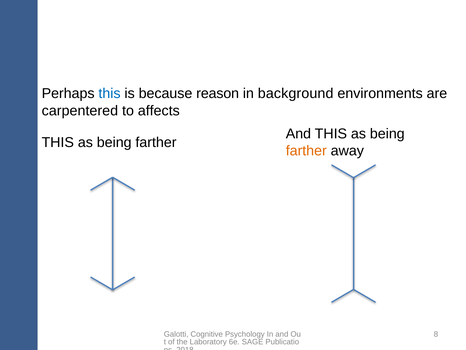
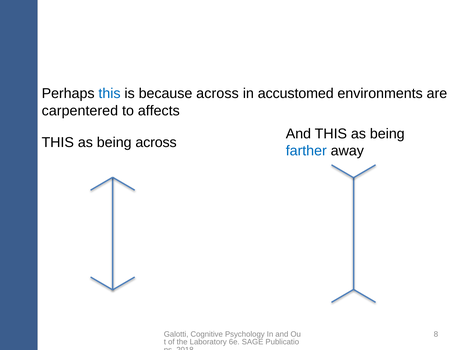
because reason: reason -> across (218, 93)
background: background -> accustomed (296, 93)
farther: farther -> across (156, 142)
farther colour: orange -> blue (306, 151)
